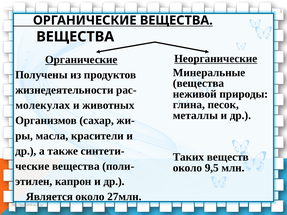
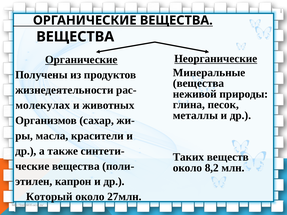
9,5: 9,5 -> 8,2 (212, 168)
Является: Является -> Который (49, 197)
